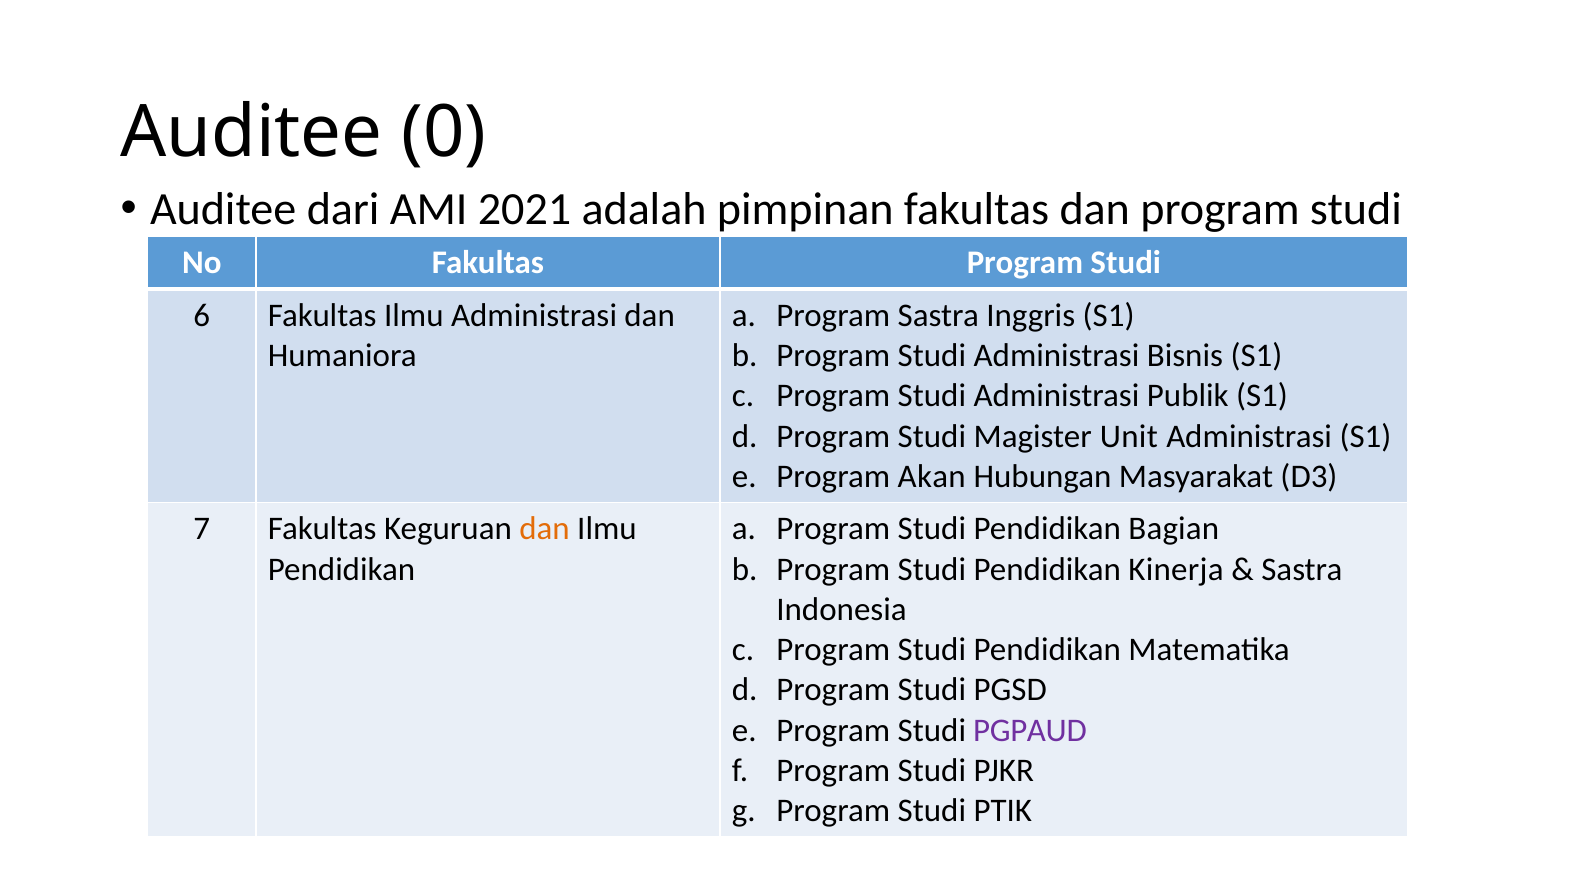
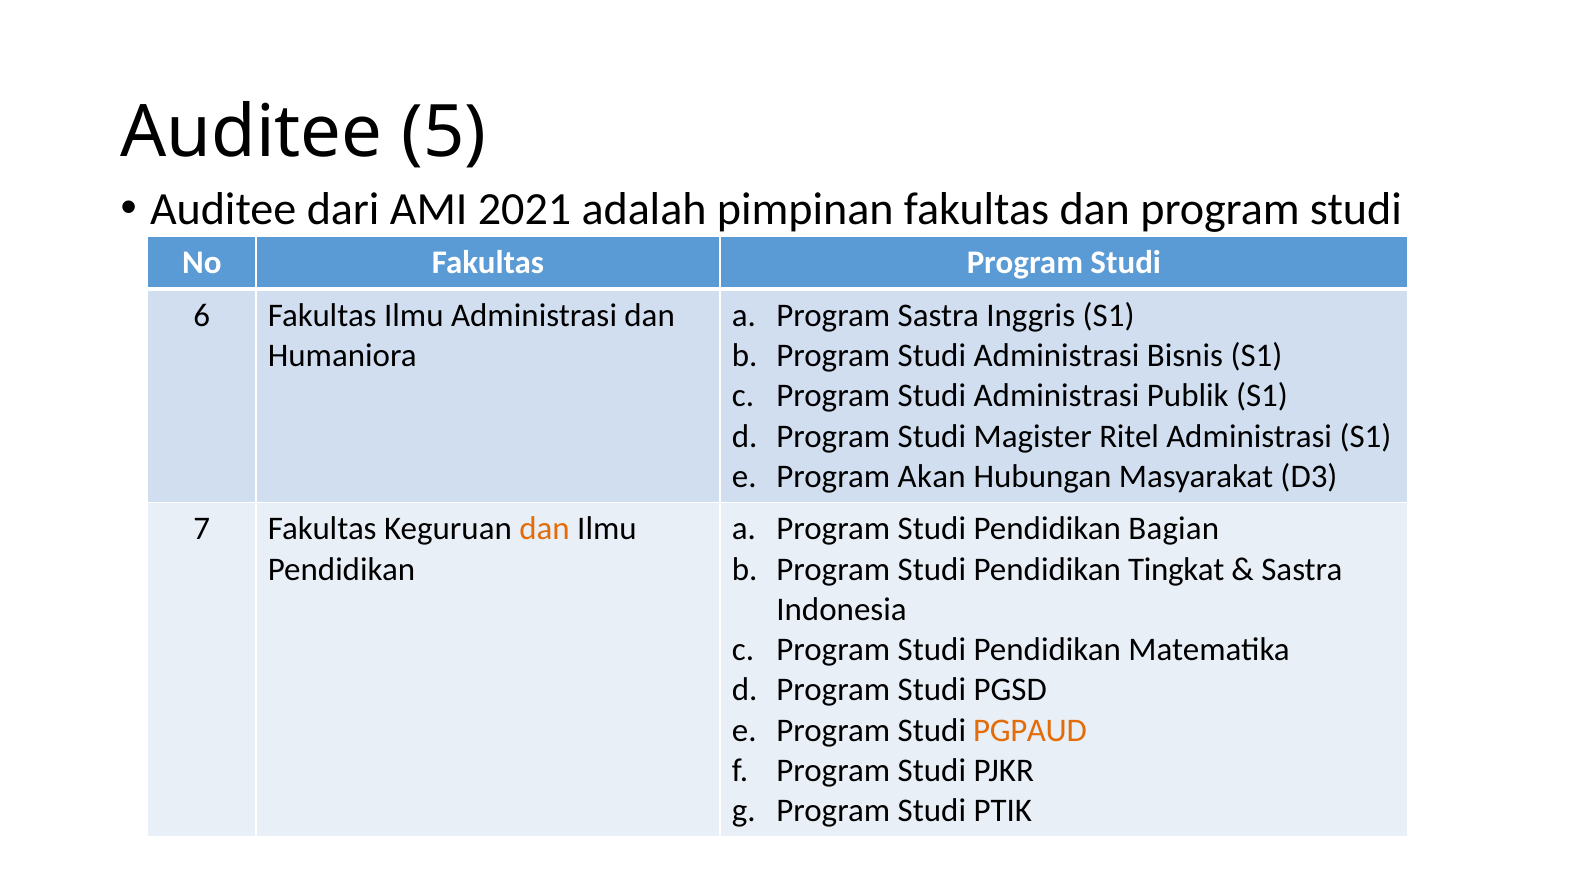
0: 0 -> 5 (444, 133)
Unit: Unit -> Ritel (1129, 436)
Kinerja: Kinerja -> Tingkat (1176, 569)
PGPAUD colour: purple -> orange (1030, 731)
